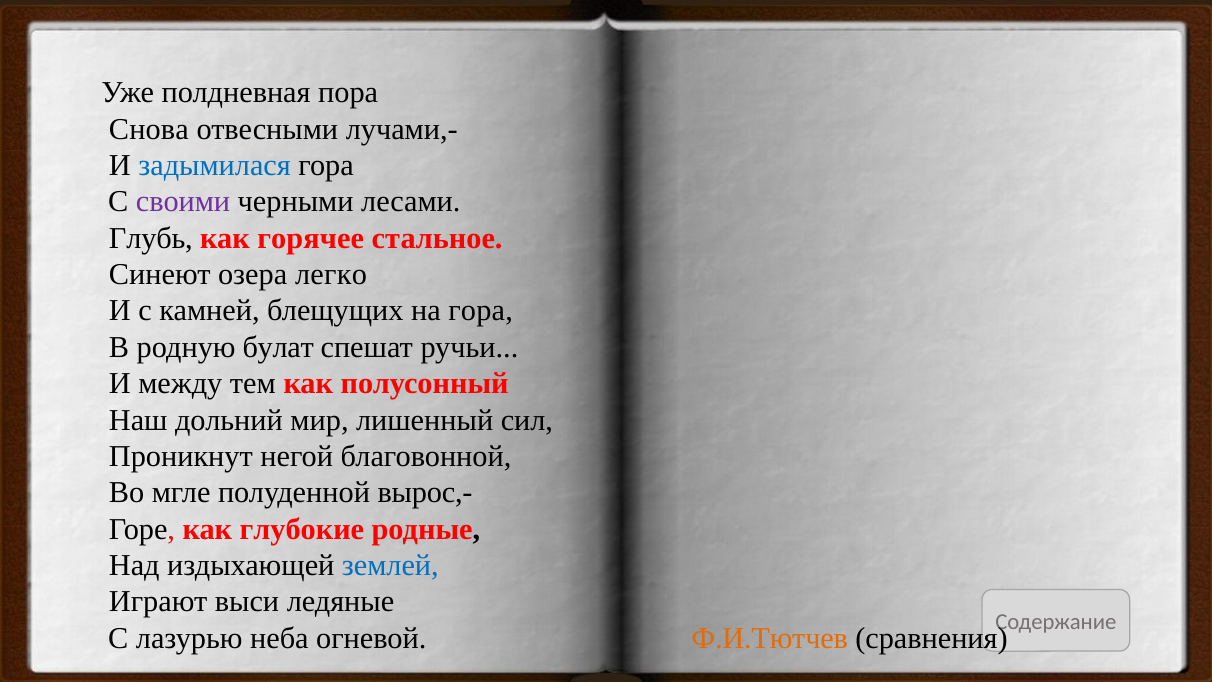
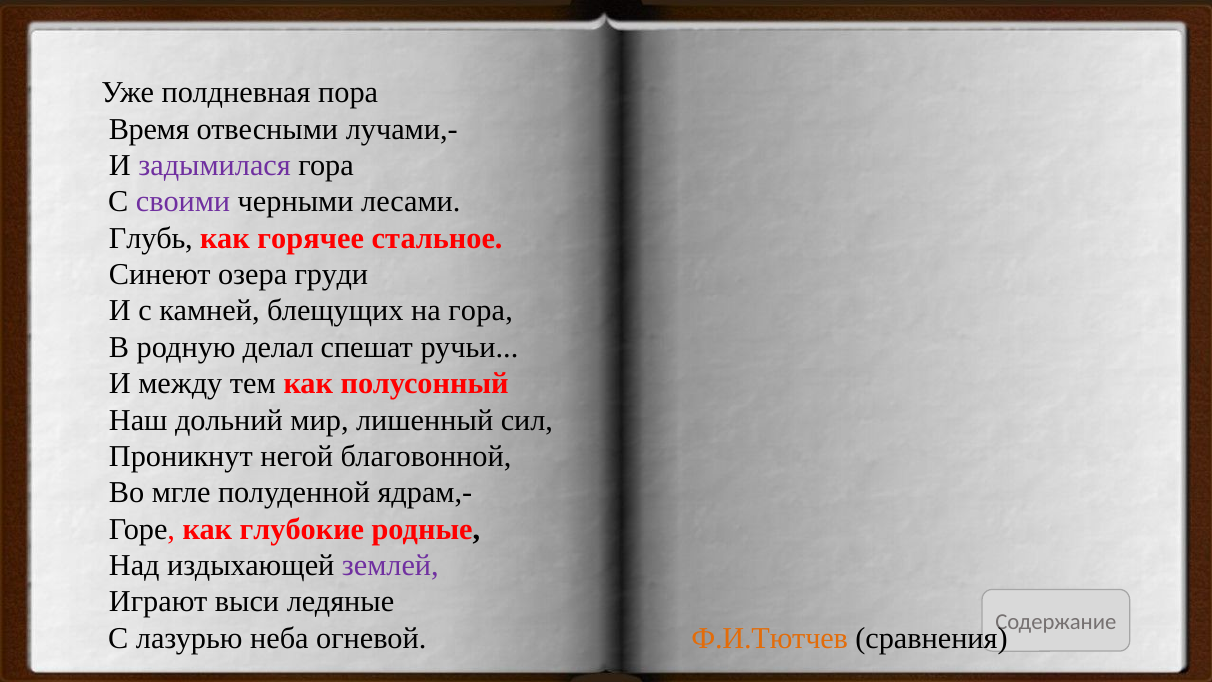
Снова: Снова -> Время (149, 129)
задымилася colour: blue -> purple (215, 165)
легко: легко -> груди (331, 274)
булат: булат -> делал (278, 347)
вырос,-: вырос,- -> ядрам,- (425, 493)
землей colour: blue -> purple (390, 565)
